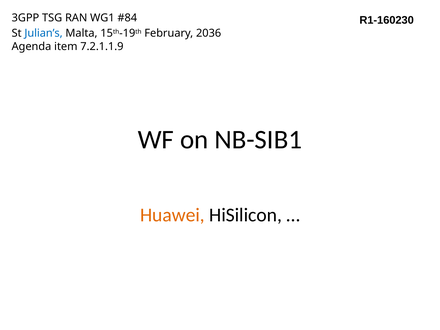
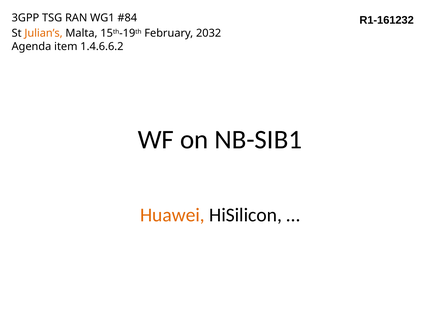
R1-160230: R1-160230 -> R1-161232 (387, 20)
Julian’s colour: blue -> orange (44, 33)
2036: 2036 -> 2032 (209, 33)
7.2.1.1.9: 7.2.1.1.9 -> 1.4.6.6.2 (102, 47)
